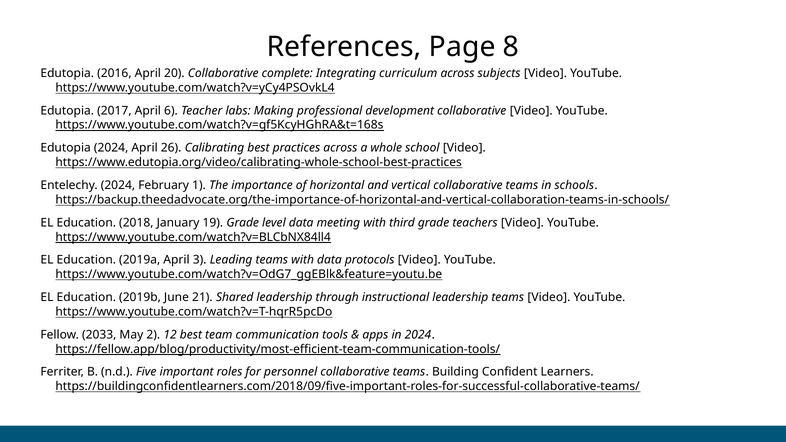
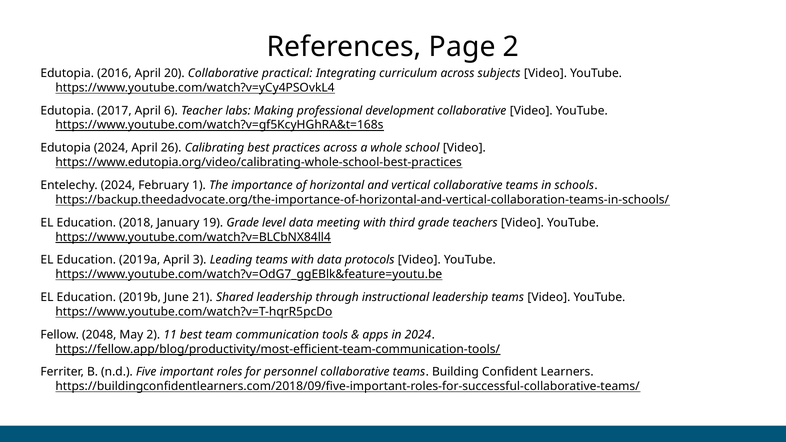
Page 8: 8 -> 2 (511, 47)
complete: complete -> practical (287, 73)
2033: 2033 -> 2048 (99, 335)
12: 12 -> 11 (170, 335)
